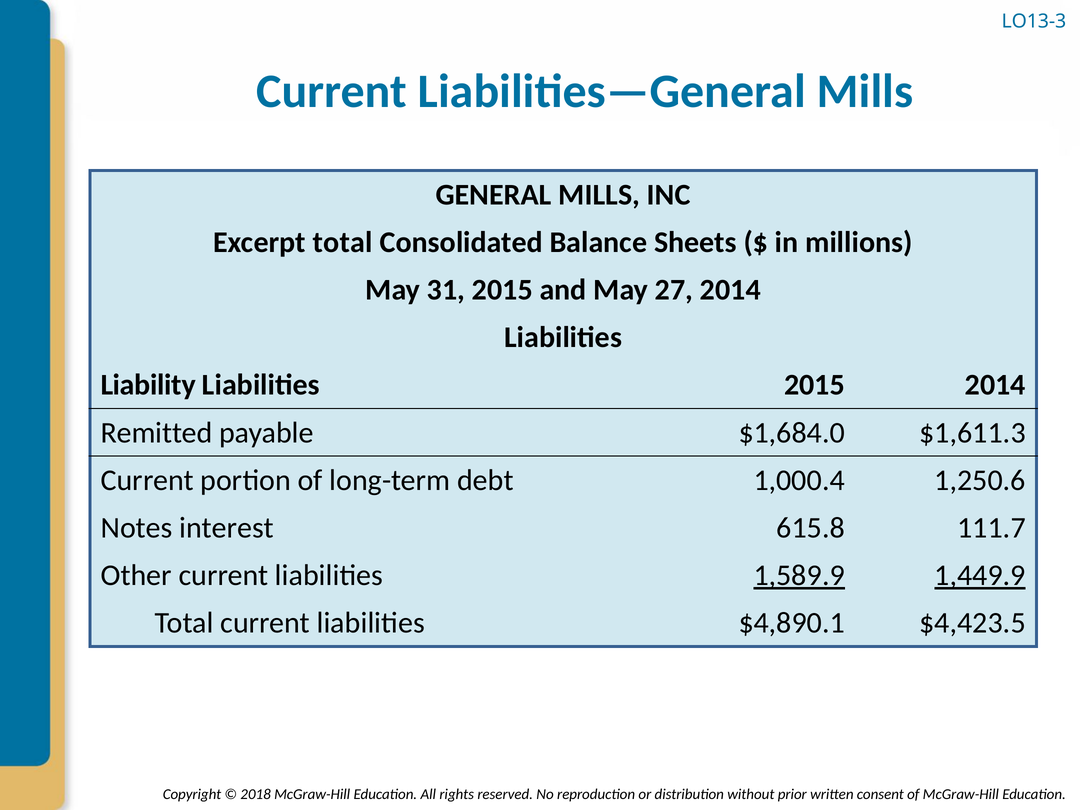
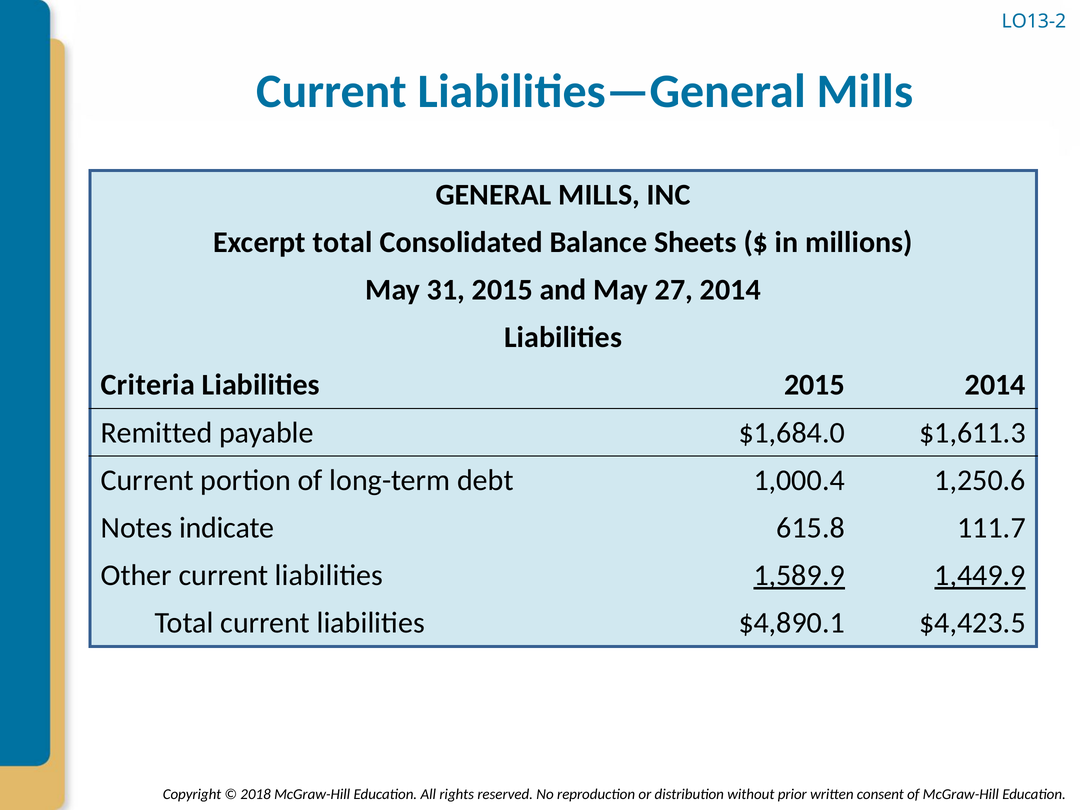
LO13-3: LO13-3 -> LO13-2 (1034, 21)
Liability: Liability -> Criteria (148, 385)
interest: interest -> indicate (227, 528)
